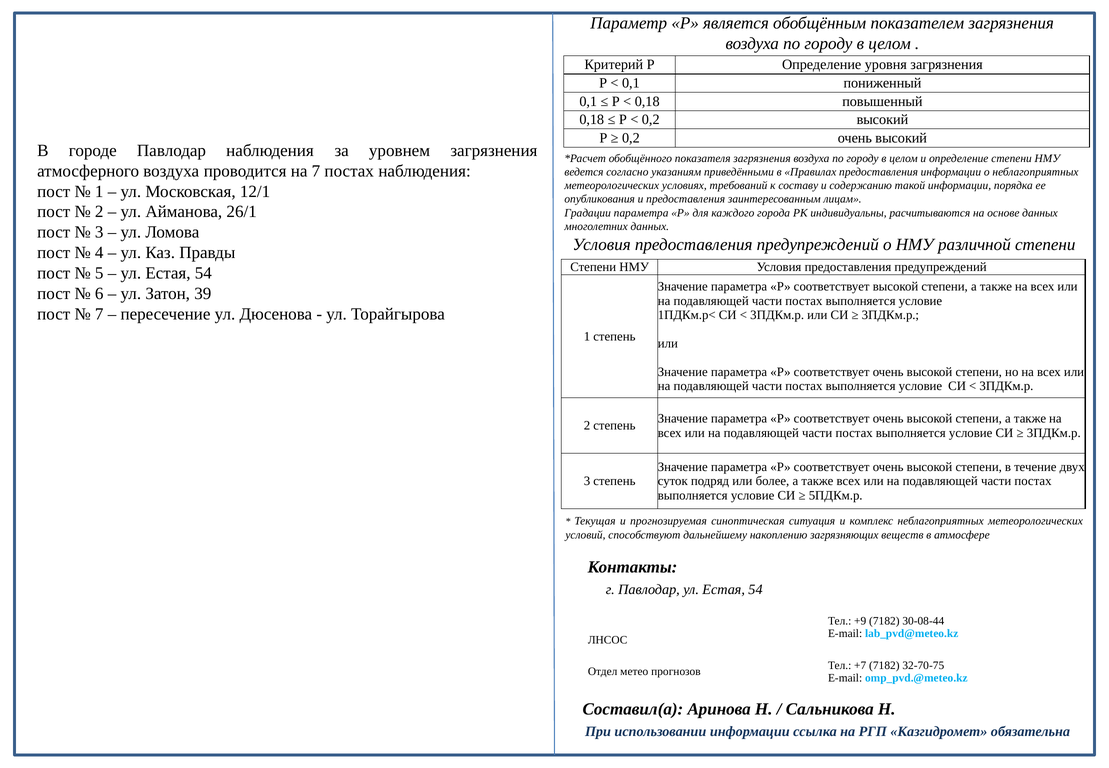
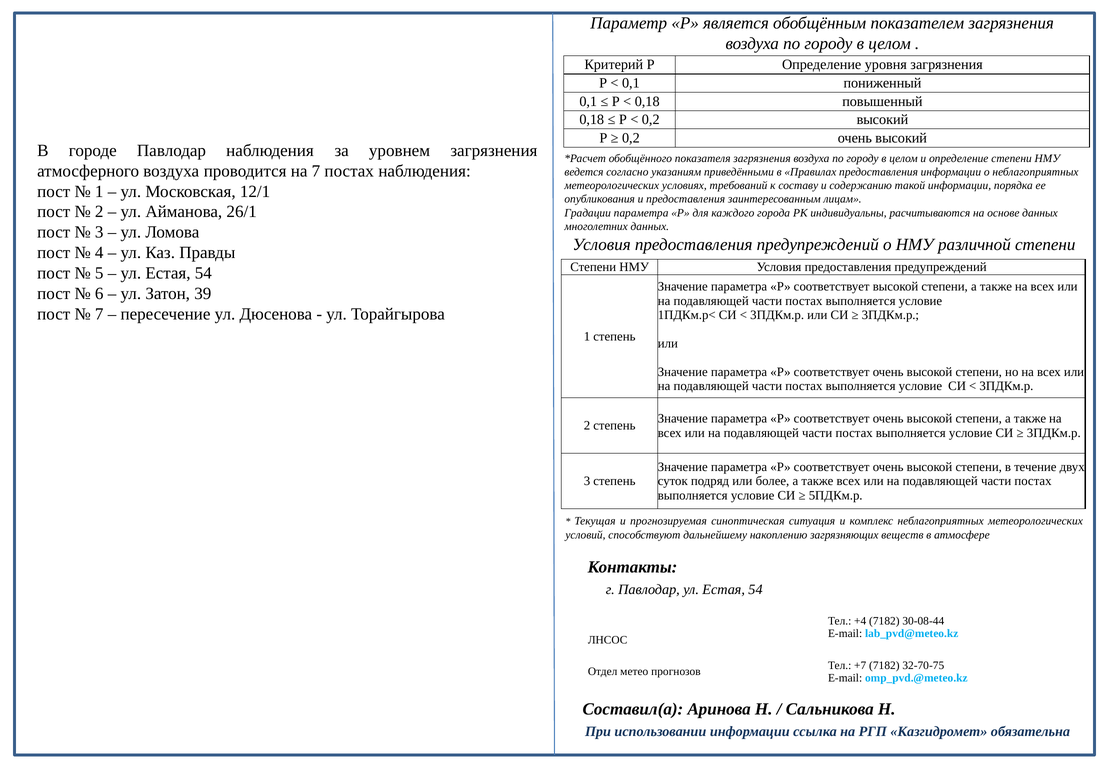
+9: +9 -> +4 (860, 621)
